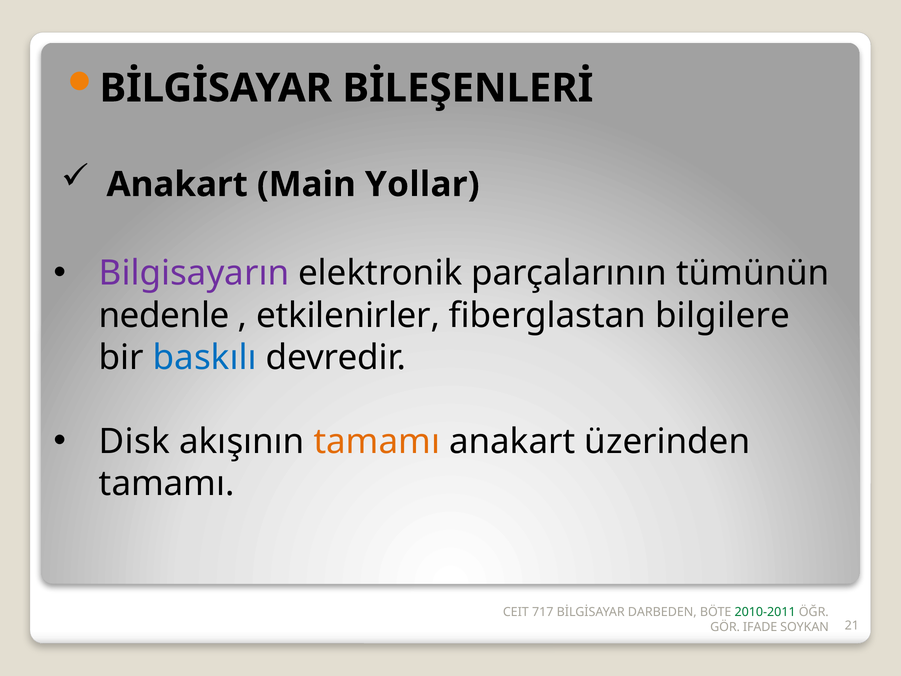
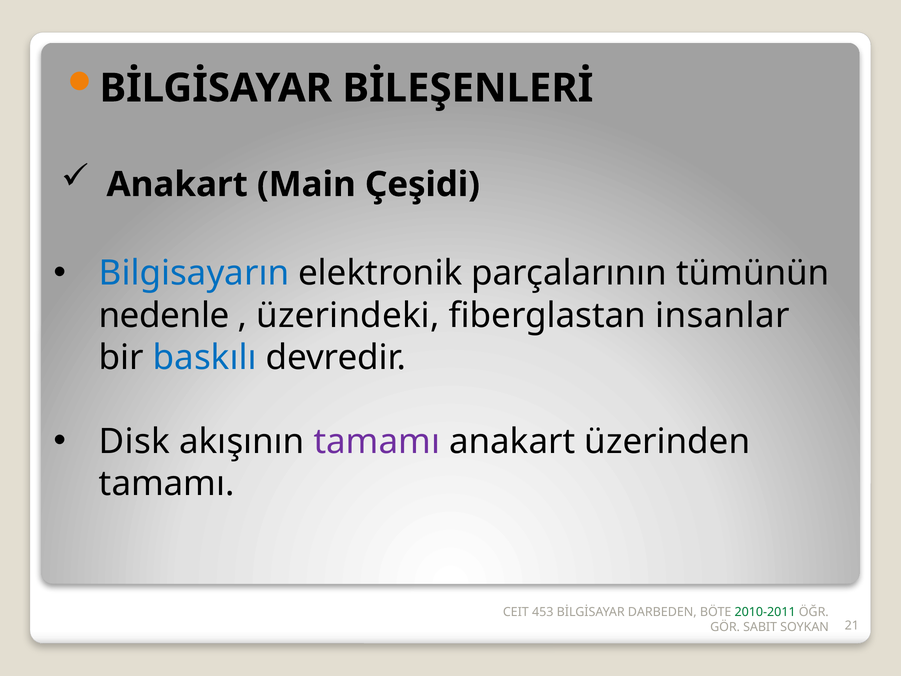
Yollar: Yollar -> Çeşidi (422, 184)
Bilgisayarın colour: purple -> blue (194, 273)
etkilenirler: etkilenirler -> üzerindeki (348, 315)
bilgilere: bilgilere -> insanlar (723, 315)
tamamı colour: orange -> purple (377, 442)
717: 717 -> 453 (543, 612)
IFADE: IFADE -> SABIT (760, 627)
